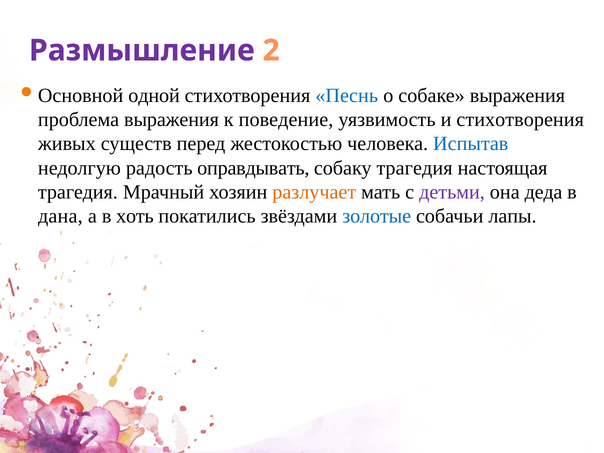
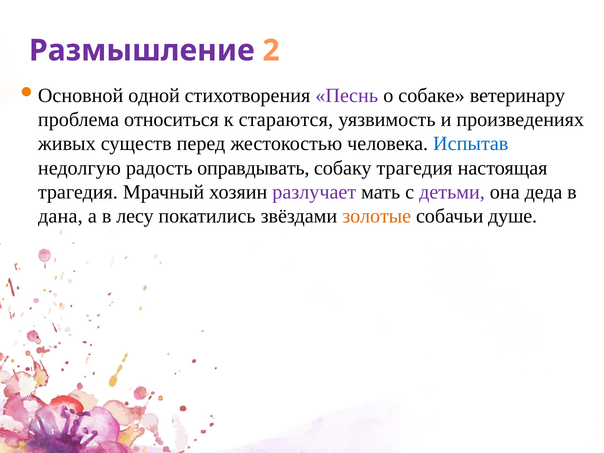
Песнь colour: blue -> purple (347, 95)
собаке выражения: выражения -> ветеринару (517, 95)
проблема выражения: выражения -> относиться (171, 120)
поведение: поведение -> стараются (286, 120)
и стихотворения: стихотворения -> произведениях (520, 120)
разлучает colour: orange -> purple (314, 192)
хоть: хоть -> лесу (135, 216)
золотые colour: blue -> orange (377, 216)
лапы: лапы -> душе (513, 216)
